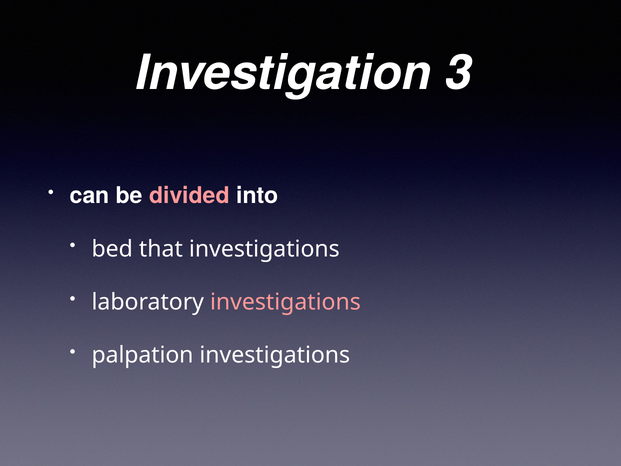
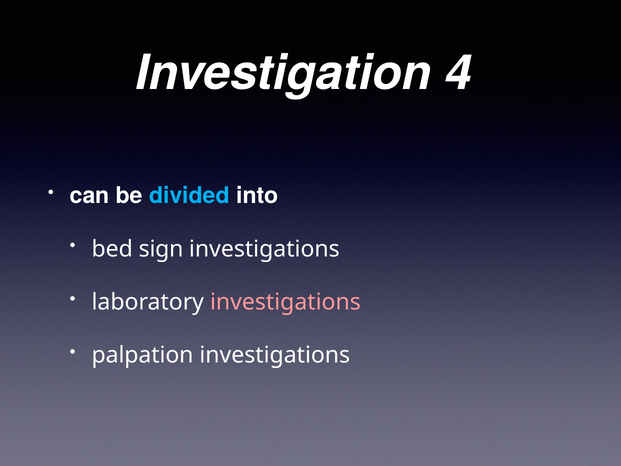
3: 3 -> 4 (458, 73)
divided colour: pink -> light blue (190, 196)
that: that -> sign (161, 249)
